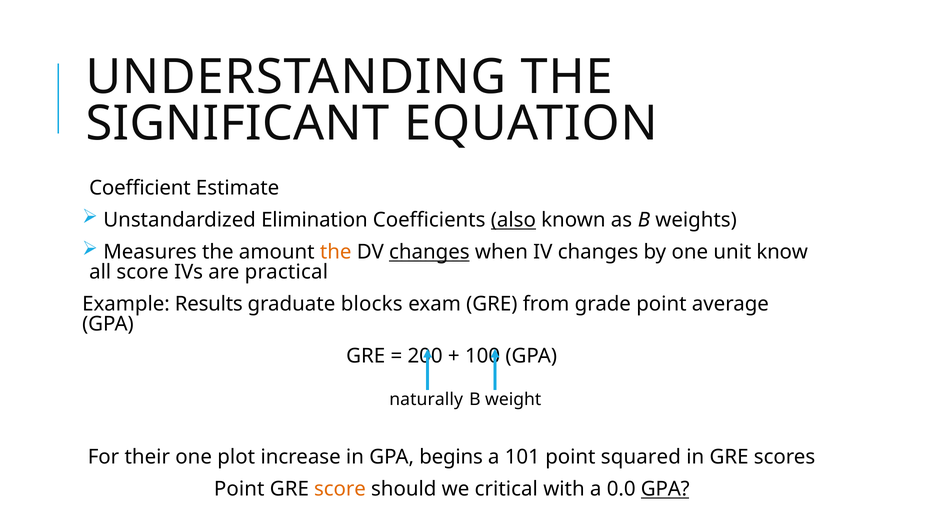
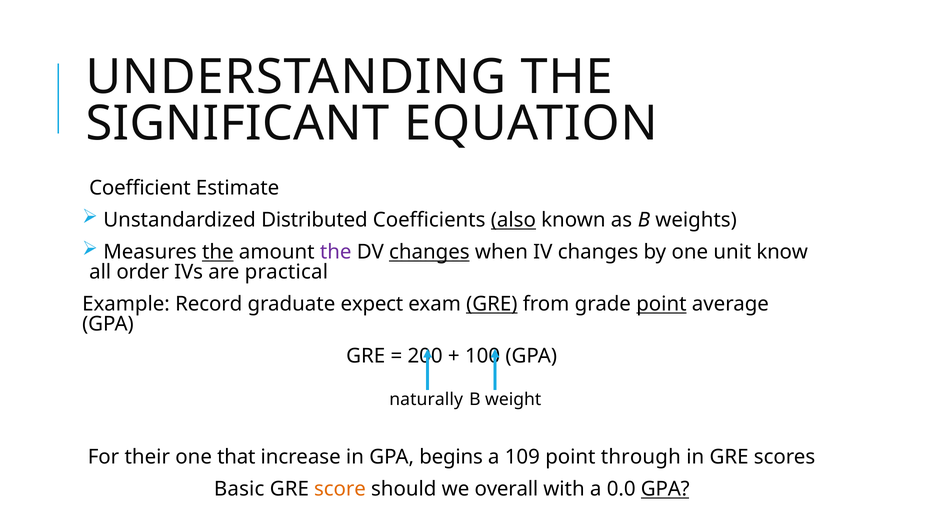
Elimination: Elimination -> Distributed (314, 220)
the underline: none -> present (218, 252)
the colour: orange -> purple (336, 252)
all score: score -> order (143, 272)
Results: Results -> Record (209, 304)
blocks: blocks -> expect (372, 304)
GRE underline: none -> present (492, 304)
point underline: none -> present (661, 304)
plot: plot -> that (236, 457)
101: 101 -> 109 (522, 457)
squared: squared -> through (641, 457)
Point: Point -> Basic (239, 490)
critical: critical -> overall (506, 490)
